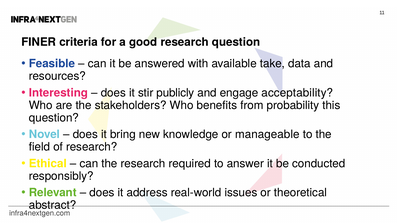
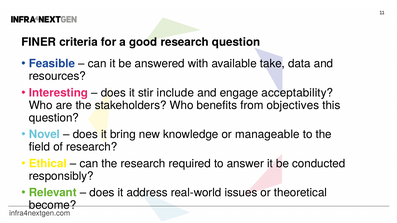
publicly: publicly -> include (175, 93)
probability: probability -> objectives (293, 105)
abstract: abstract -> become (53, 205)
